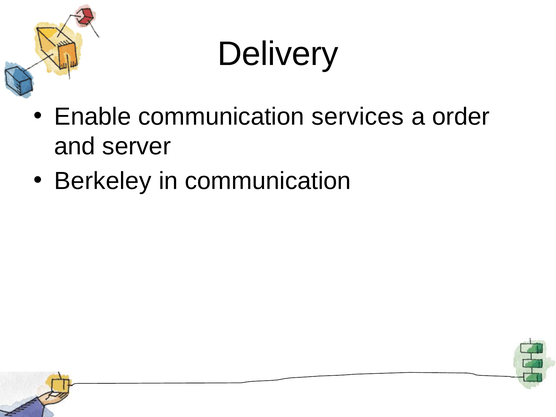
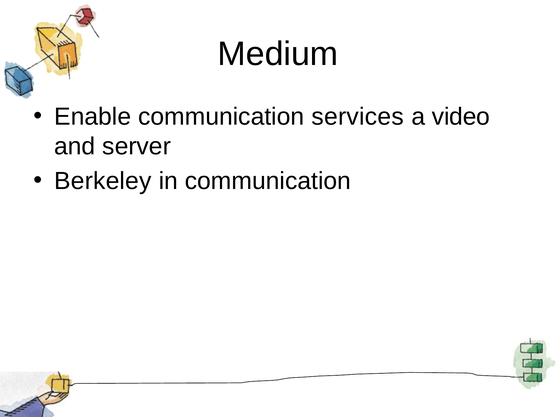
Delivery: Delivery -> Medium (278, 54)
order: order -> video (461, 117)
